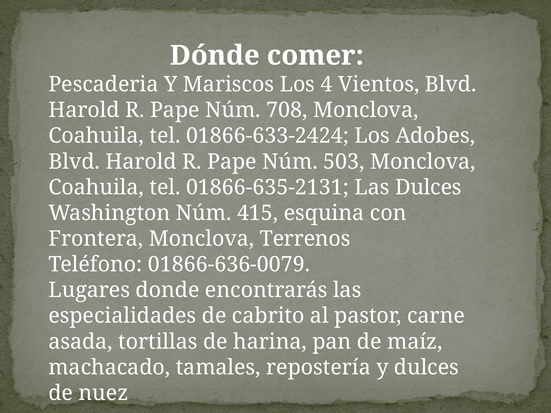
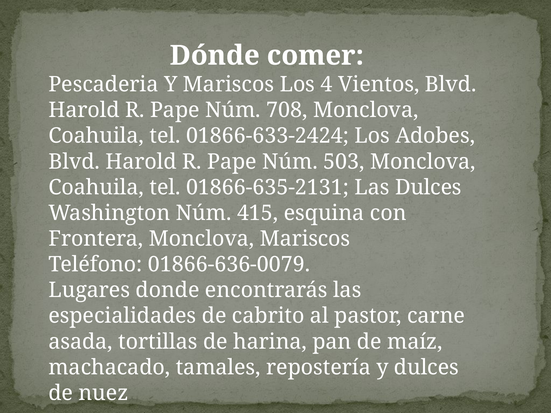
Monclova Terrenos: Terrenos -> Mariscos (305, 239)
